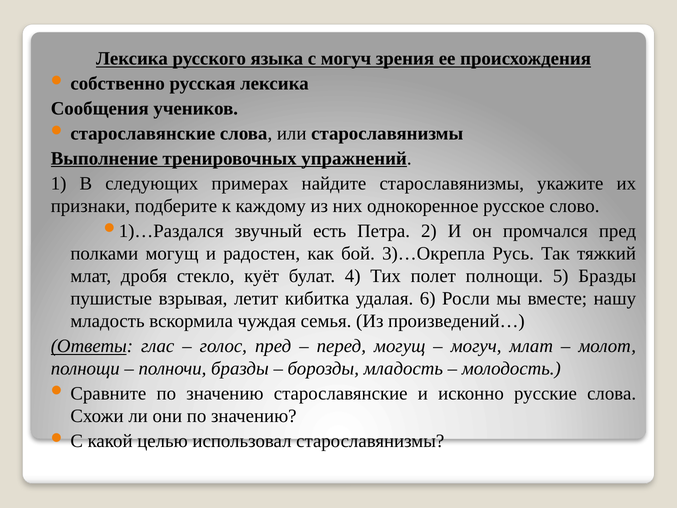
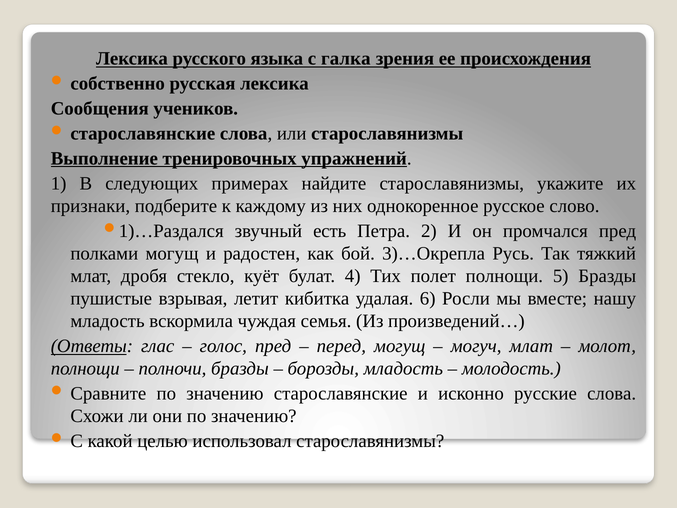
с могуч: могуч -> галка (346, 59)
